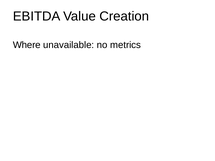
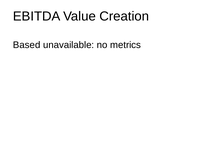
Where: Where -> Based (27, 45)
